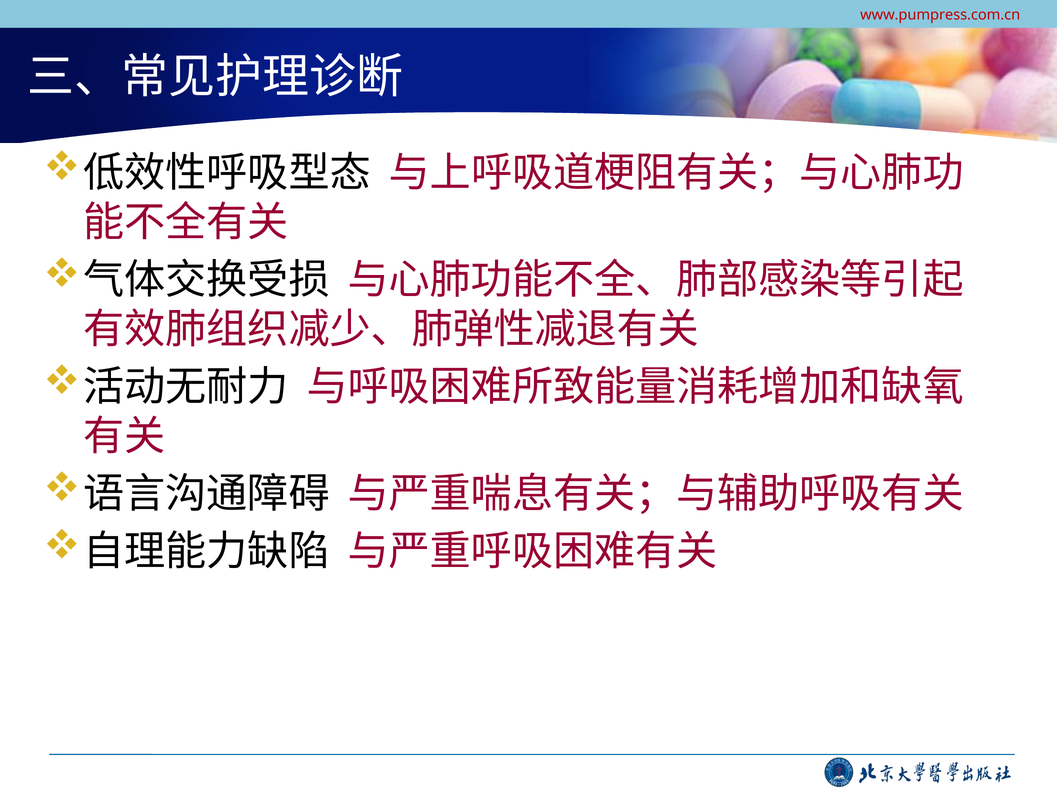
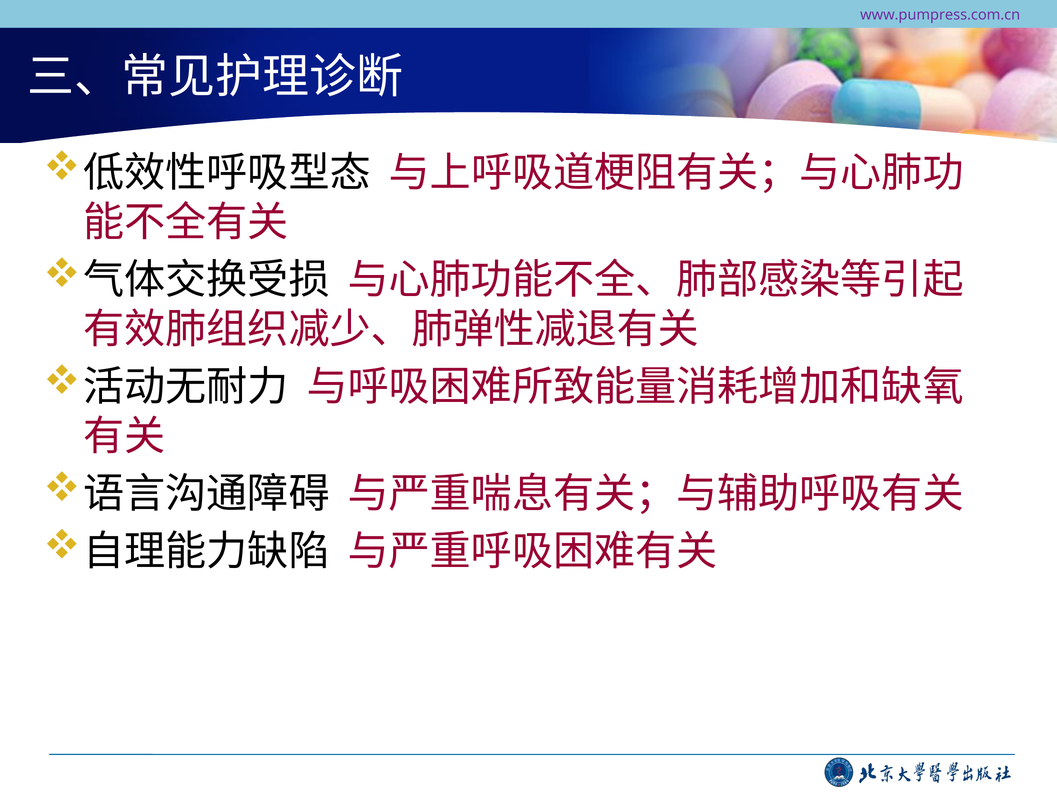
www.pumpress.com.cn colour: red -> purple (940, 15)
